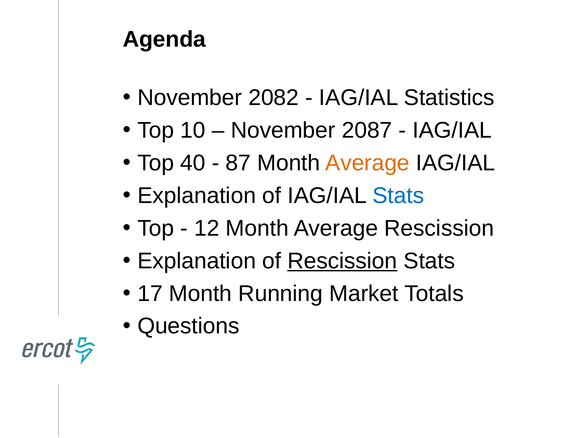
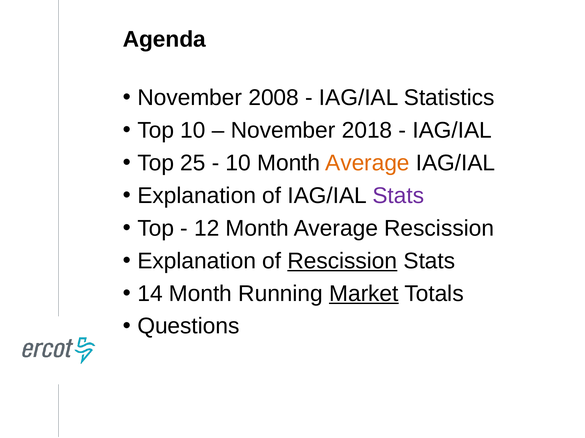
2082: 2082 -> 2008 (274, 98)
2087: 2087 -> 2018 (367, 130)
40: 40 -> 25 (193, 163)
87: 87 -> 10 (238, 163)
Stats colour: blue -> purple (398, 196)
17: 17 -> 14 (150, 294)
Market underline: none -> present (364, 294)
